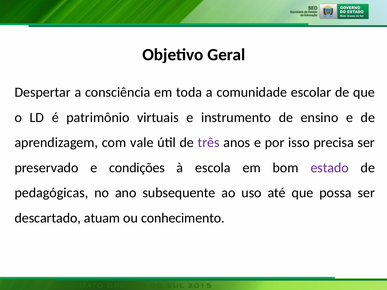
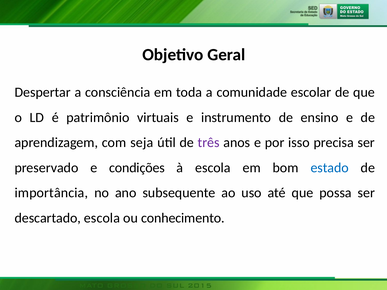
vale: vale -> seja (142, 143)
estado colour: purple -> blue (330, 168)
pedagógicas: pedagógicas -> importância (51, 193)
descartado atuam: atuam -> escola (102, 218)
